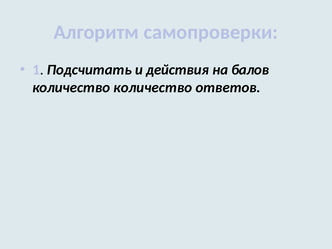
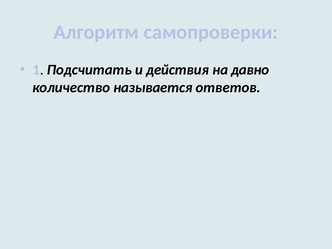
балов: балов -> давно (250, 70)
количество количество: количество -> называется (153, 87)
